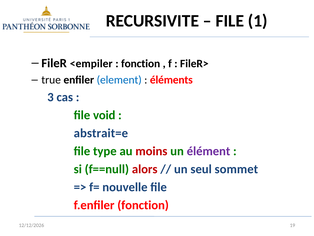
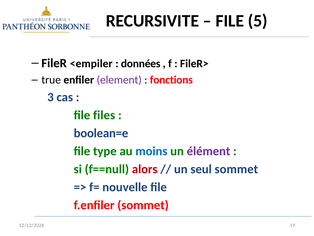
1: 1 -> 5 (258, 21)
fonction: fonction -> données (141, 63)
element colour: blue -> purple (119, 80)
éléments: éléments -> fonctions (171, 80)
void: void -> files (104, 115)
abstrait=e: abstrait=e -> boolean=e (101, 133)
moins colour: red -> blue (151, 151)
f.enfiler fonction: fonction -> sommet (143, 205)
